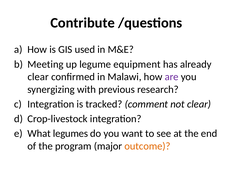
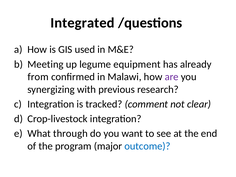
Contribute: Contribute -> Integrated (82, 23)
clear: clear -> from (38, 77)
legumes: legumes -> through (70, 134)
outcome colour: orange -> blue (147, 146)
